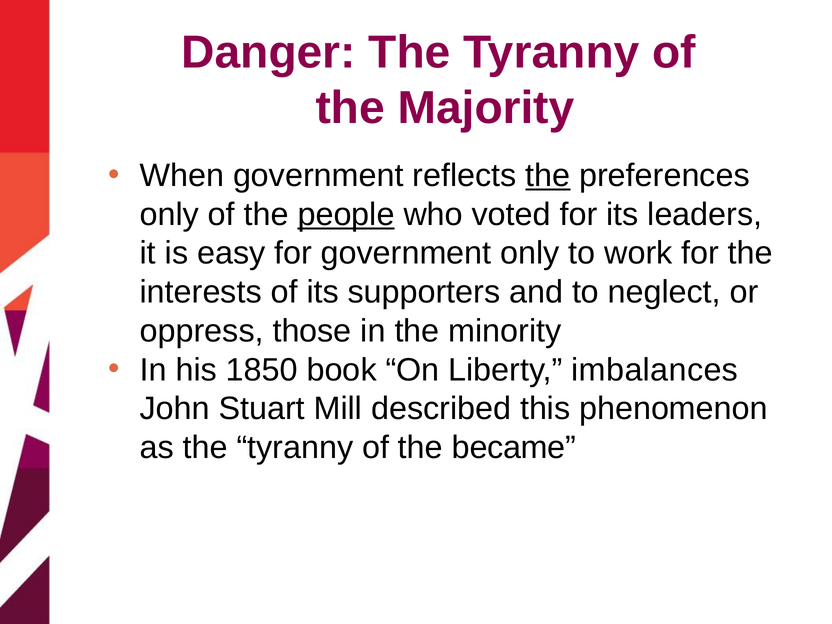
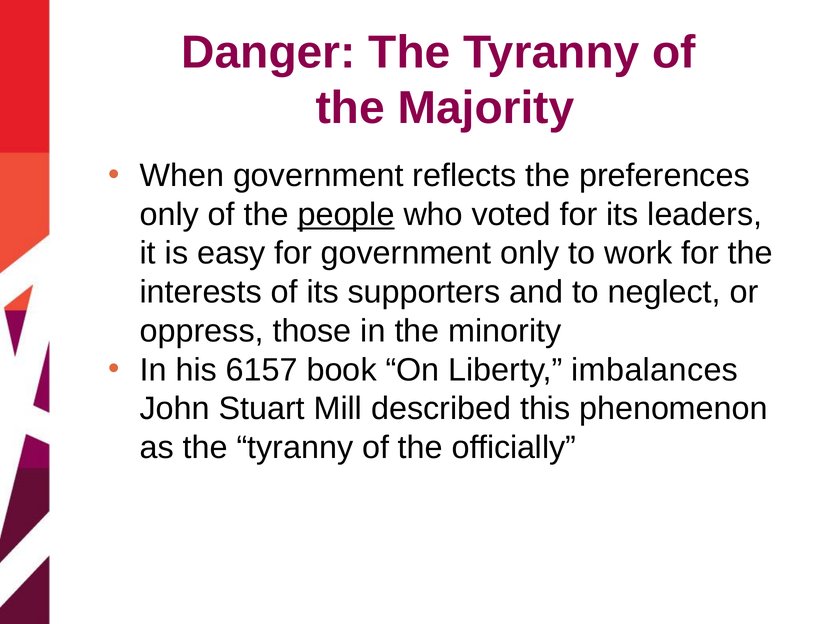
the underline: present -> none (548, 176)
1850: 1850 -> 6157 (262, 370)
became: became -> officially (514, 448)
